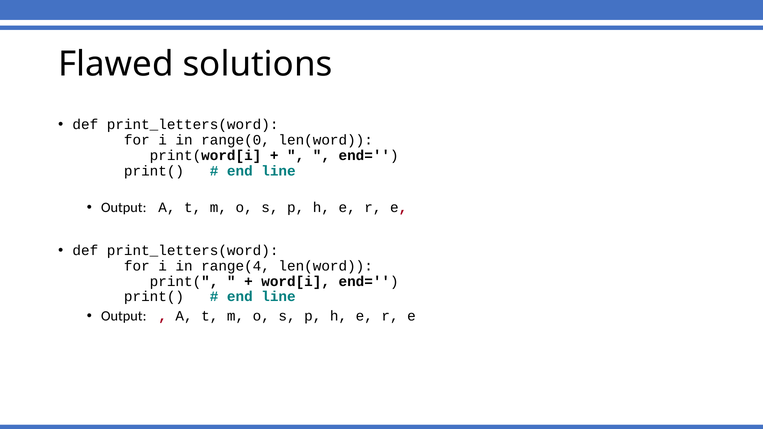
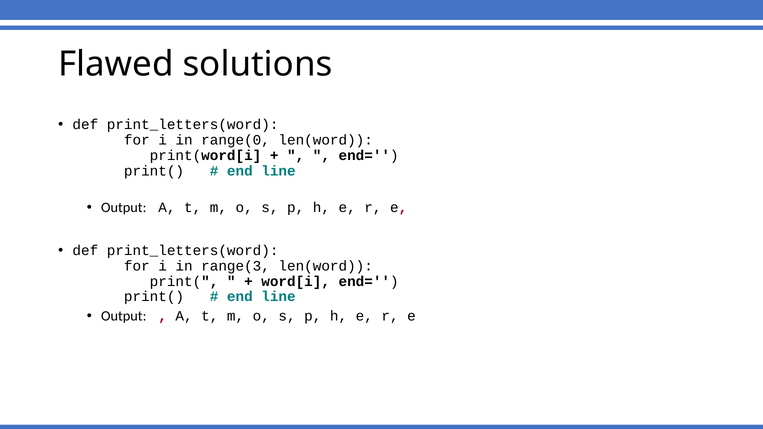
range(4: range(4 -> range(3 (236, 266)
